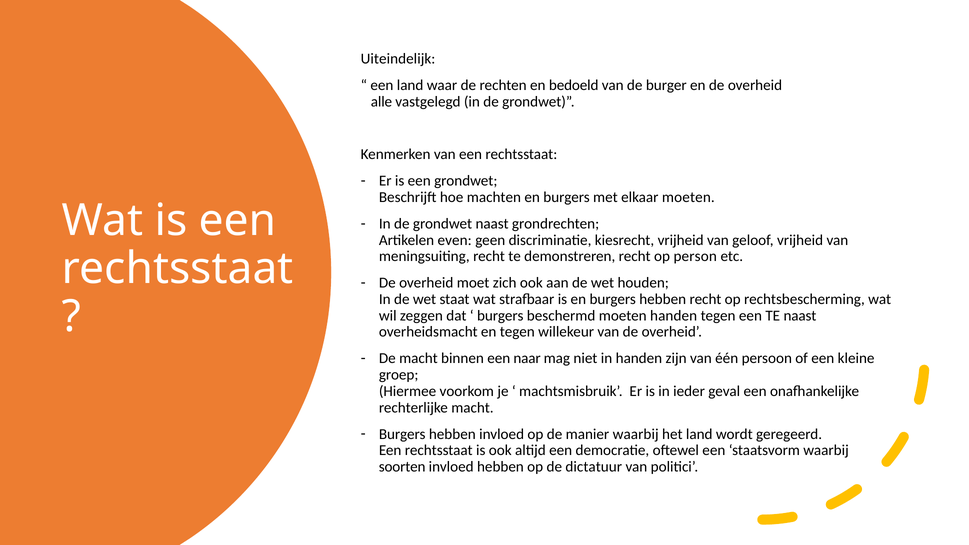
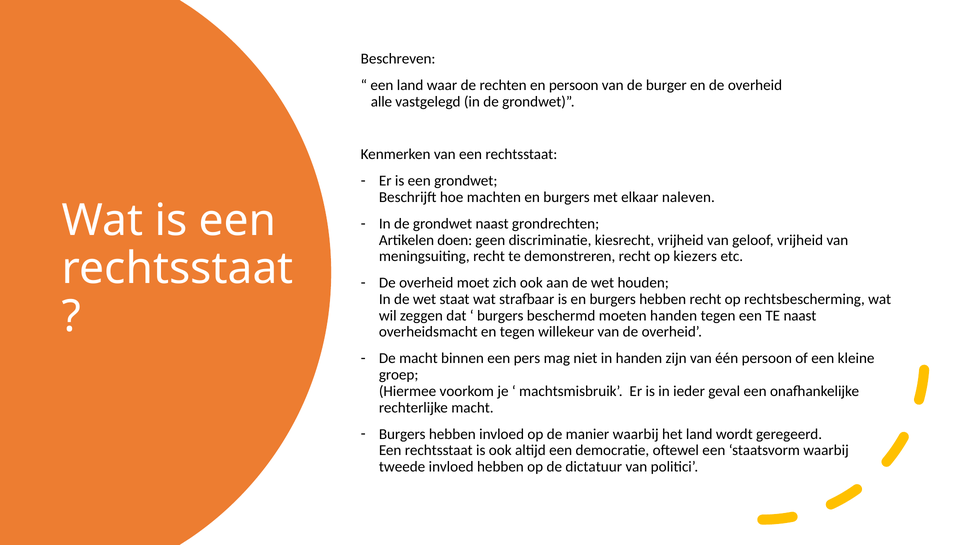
Uiteindelijk: Uiteindelijk -> Beschreven (398, 59)
en bedoeld: bedoeld -> persoon (574, 85)
elkaar moeten: moeten -> naleven (688, 197)
even: even -> doen (455, 240)
person: person -> kiezers (695, 256)
naar: naar -> pers (527, 358)
soorten: soorten -> tweede (402, 467)
